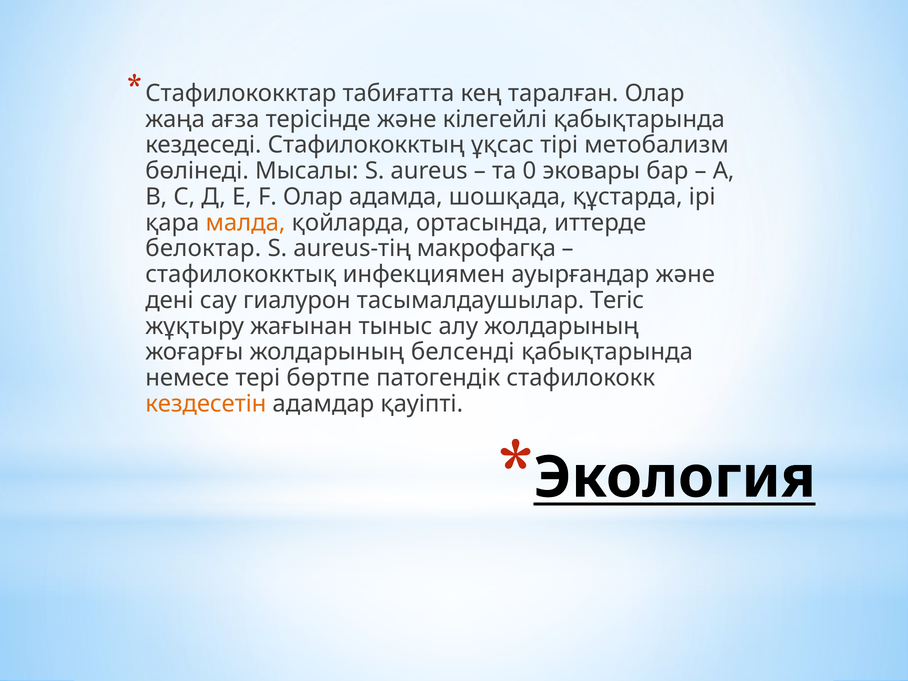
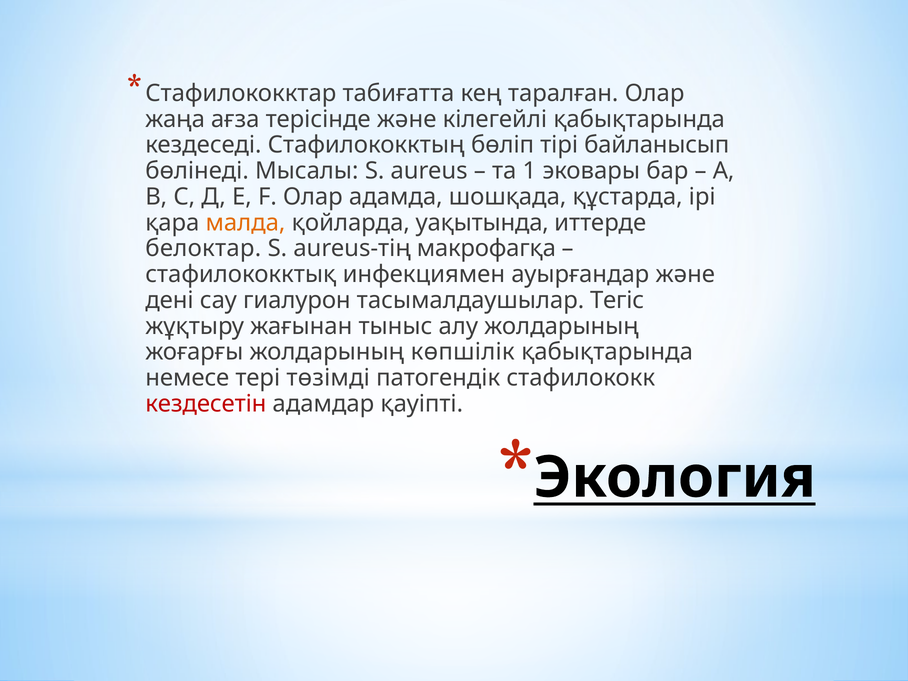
ұқсас: ұқсас -> бөліп (503, 145)
метобализм: метобализм -> байланысып (657, 145)
0: 0 -> 1 (529, 171)
ортасында: ортасында -> уақытында (482, 223)
белсенді: белсенді -> көпшілік (463, 352)
бөртпе: бөртпе -> төзімді (328, 378)
кездесетін colour: orange -> red (206, 404)
